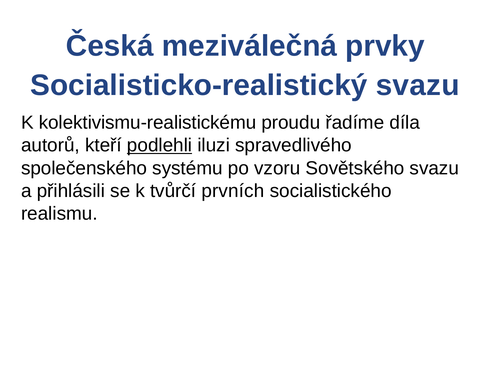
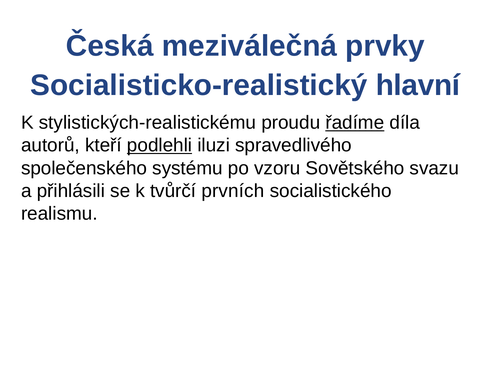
Socialisticko-realistický svazu: svazu -> hlavní (418, 85)
kolektivismu-realistickému: kolektivismu-realistickému -> stylistických-realistickému (147, 123)
řadíme underline: none -> present (355, 123)
